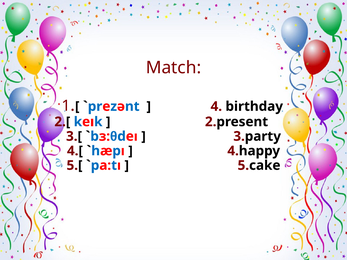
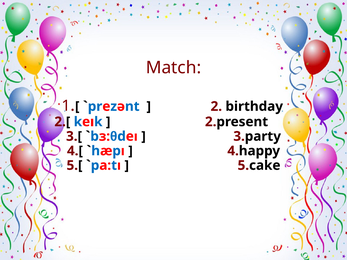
4: 4 -> 2 (216, 106)
